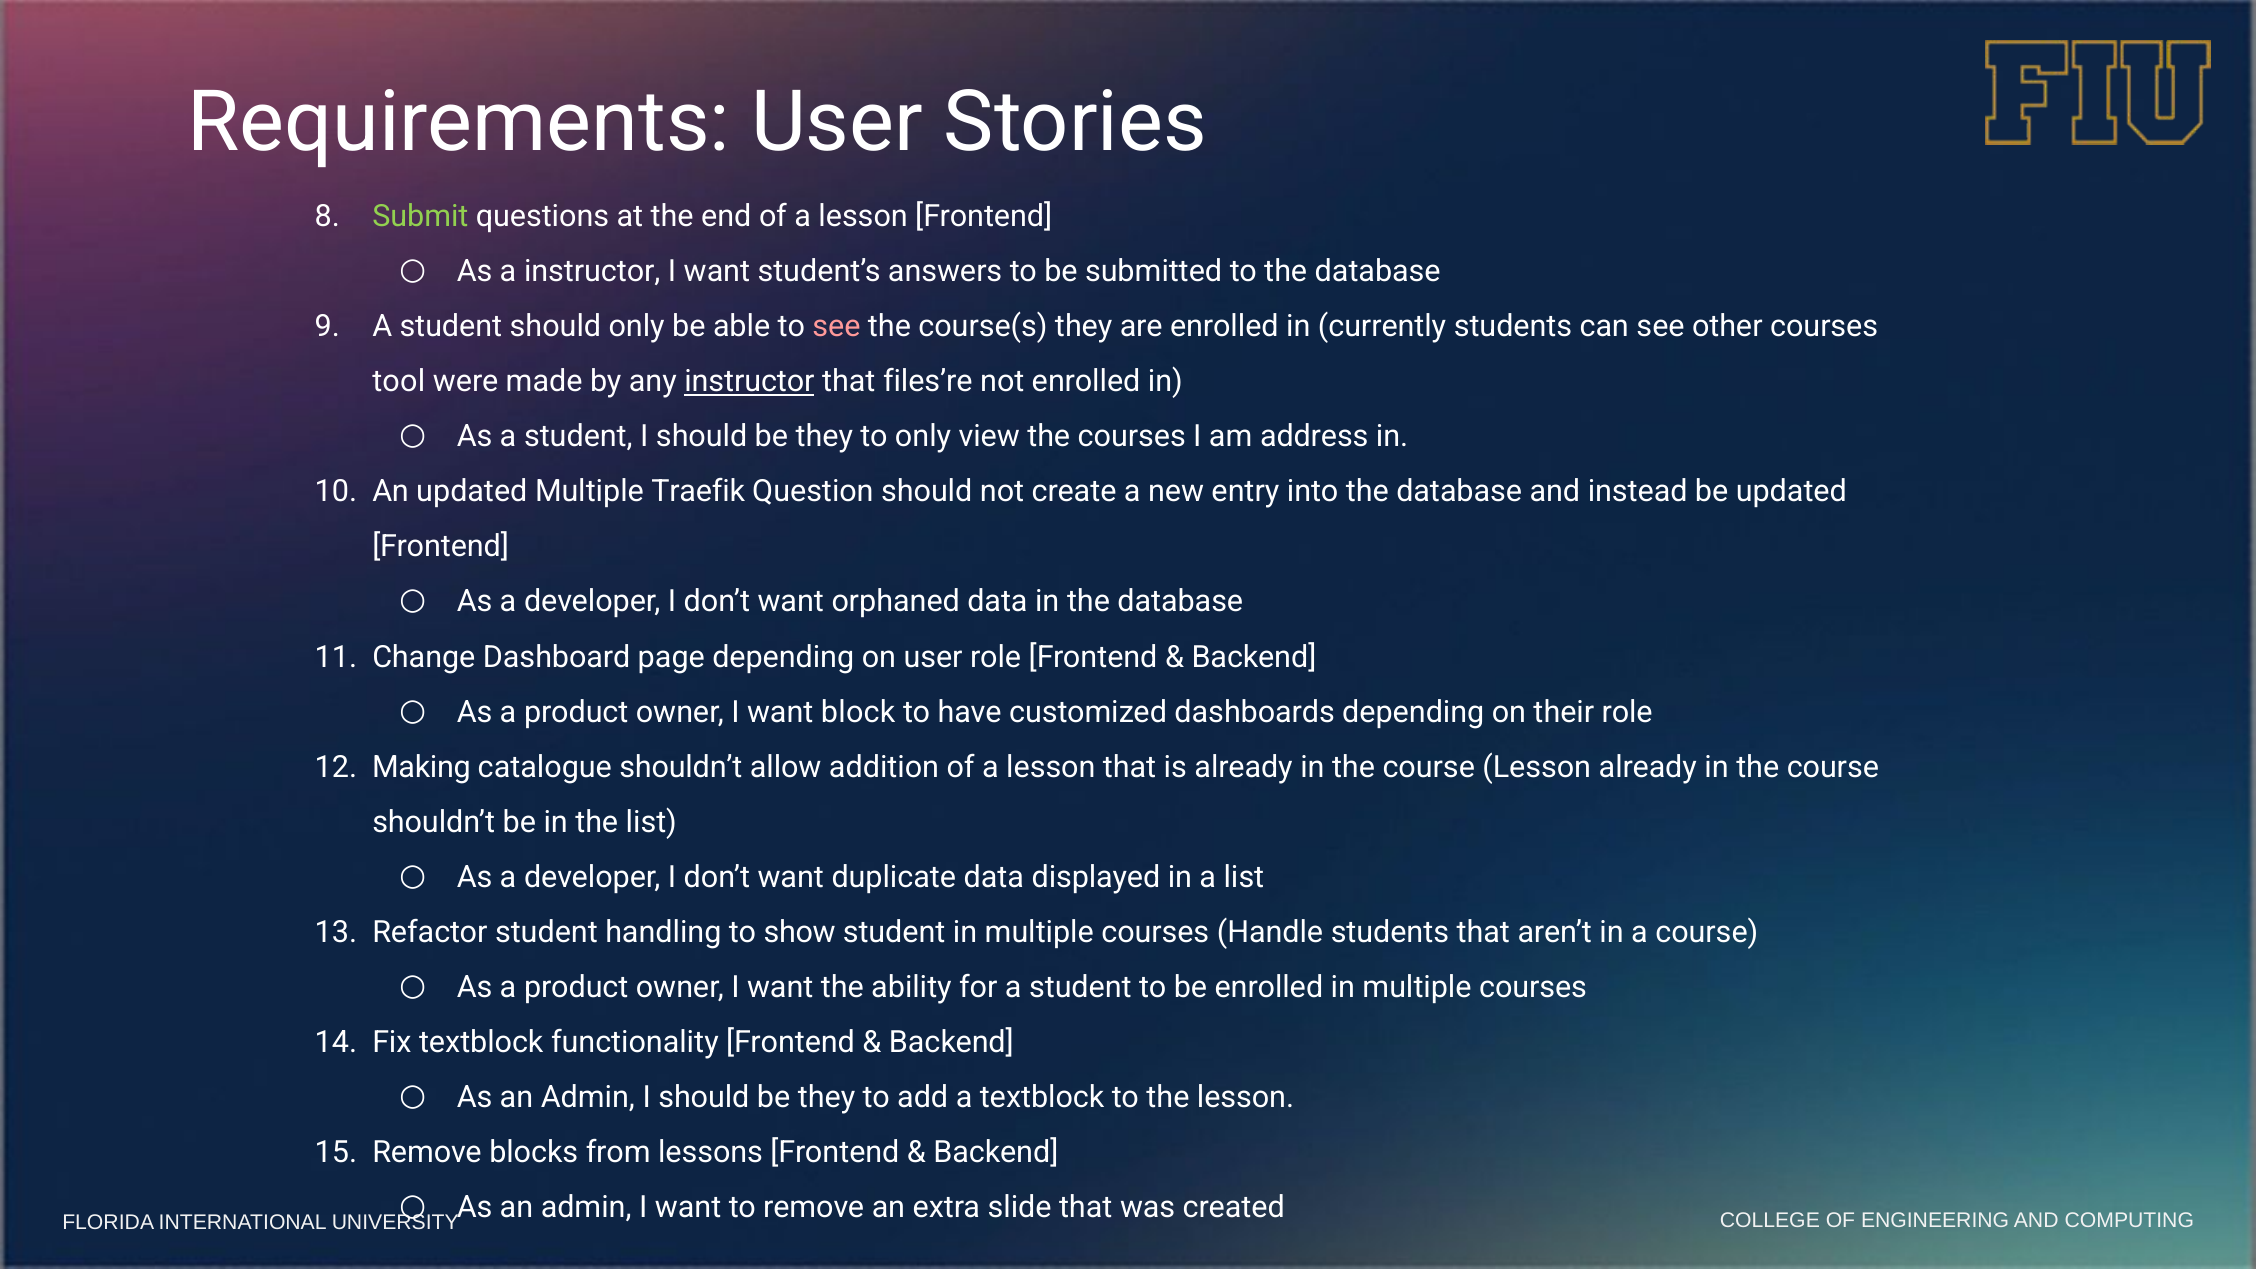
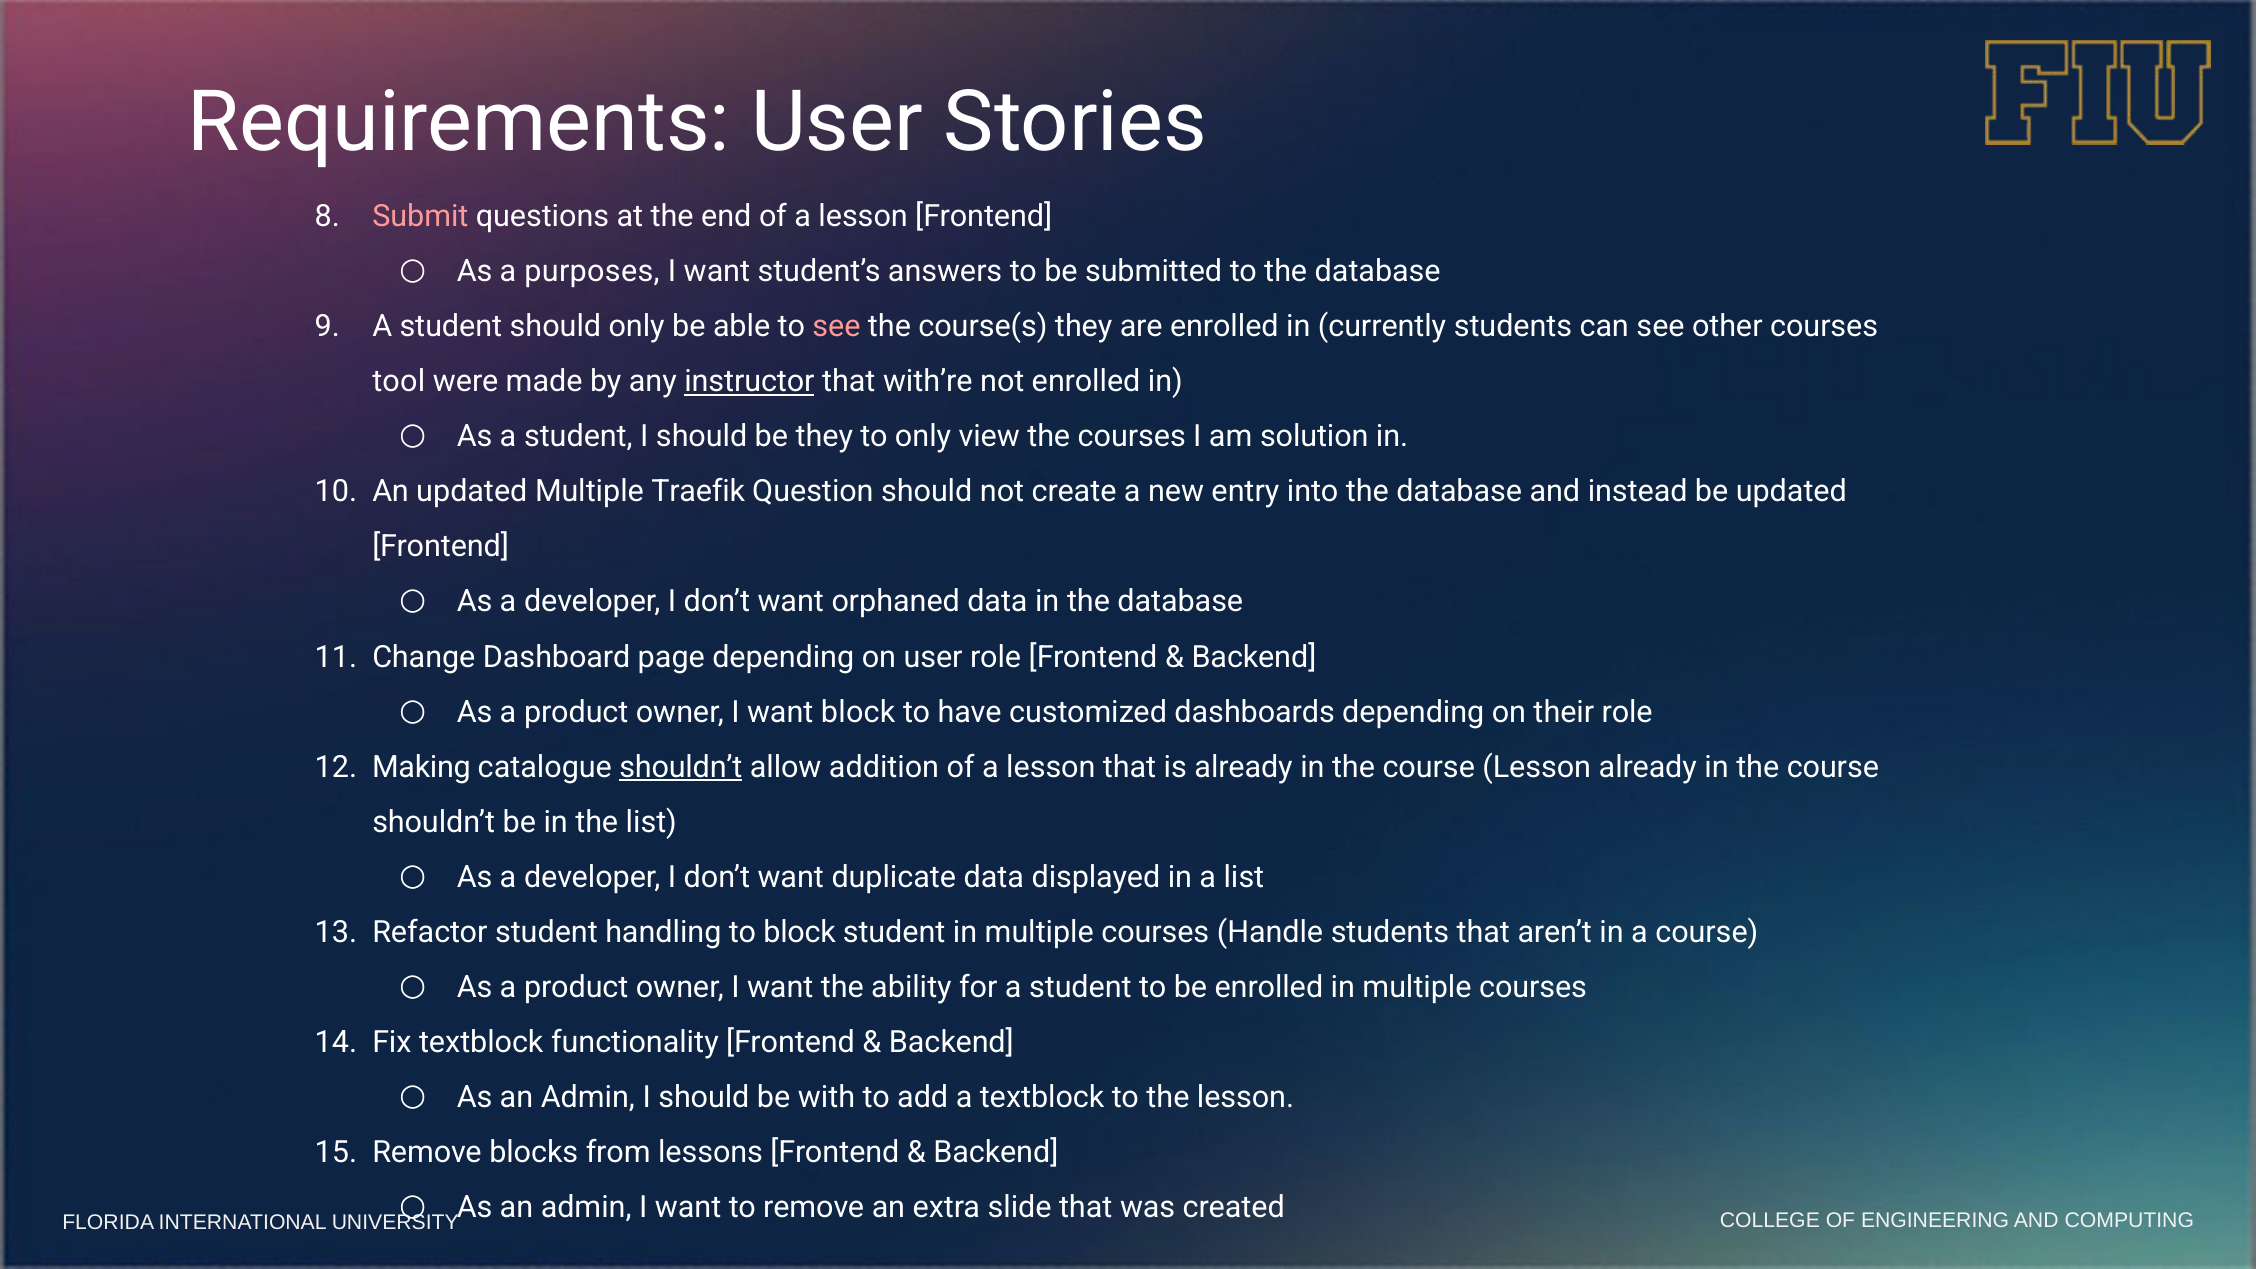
Submit colour: light green -> pink (420, 217)
a instructor: instructor -> purposes (592, 272)
files’re: files’re -> with’re (928, 382)
address: address -> solution (1314, 437)
shouldn’t underline: none -> present (681, 767)
to show: show -> block (800, 932)
they: they -> with (827, 1097)
